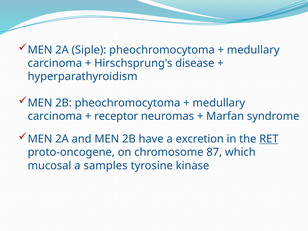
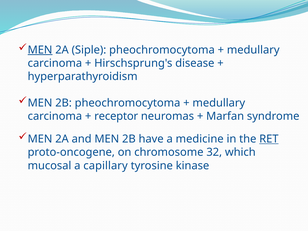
MEN underline: none -> present (40, 50)
excretion: excretion -> medicine (200, 139)
87: 87 -> 32 (214, 152)
samples: samples -> capillary (106, 166)
